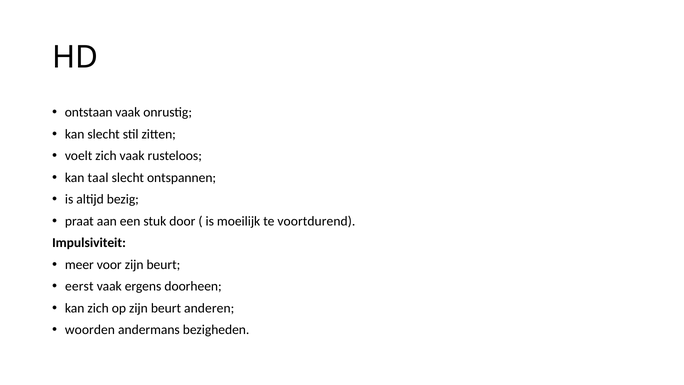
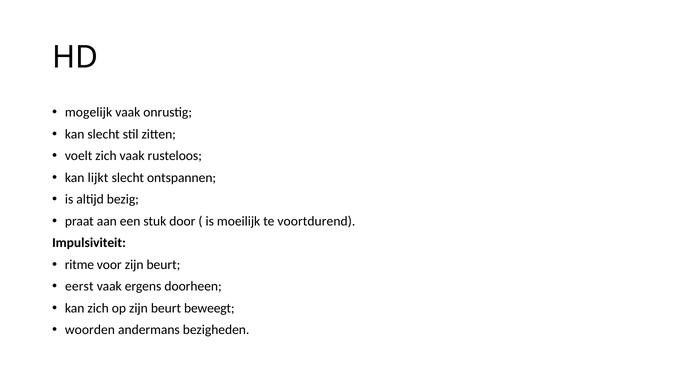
ontstaan: ontstaan -> mogelijk (89, 112)
taal: taal -> lijkt (98, 177)
meer: meer -> ritme (79, 264)
anderen: anderen -> beweegt (209, 308)
